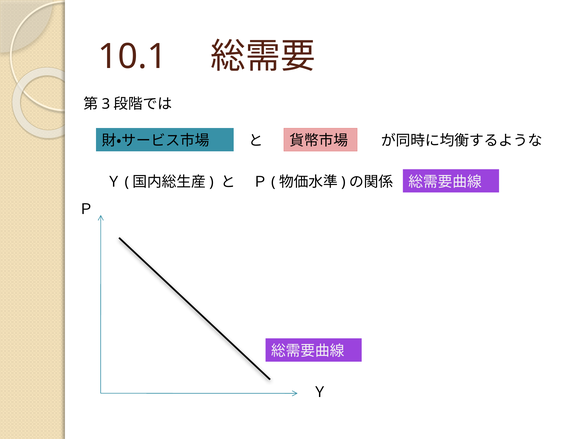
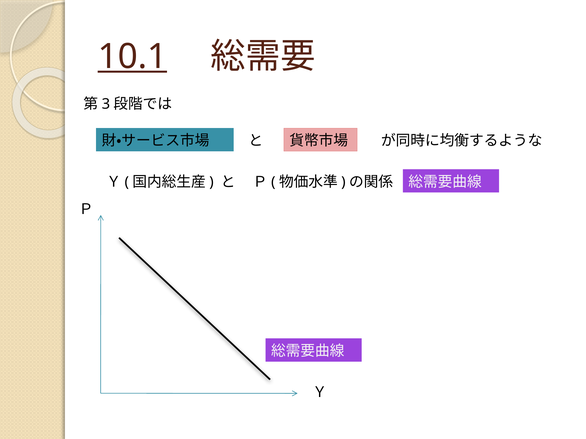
10.1 underline: none -> present (132, 57)
